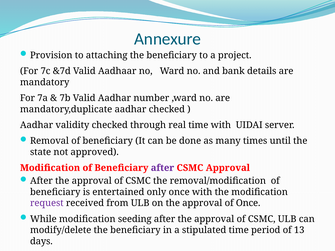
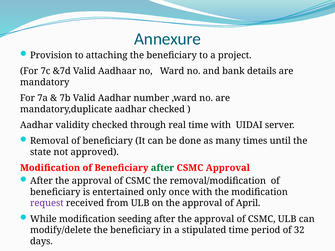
after colour: purple -> green (162, 168)
of Once: Once -> April (248, 203)
13: 13 -> 32 (299, 230)
